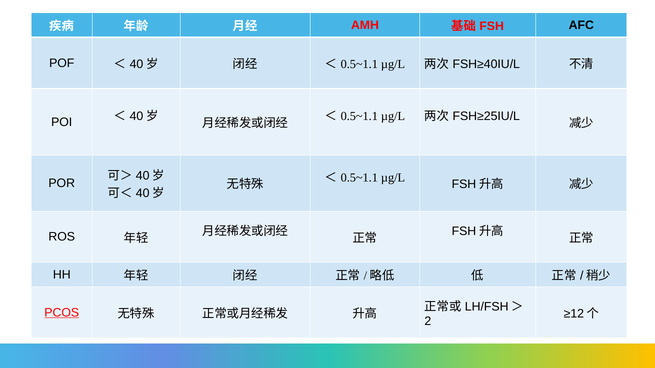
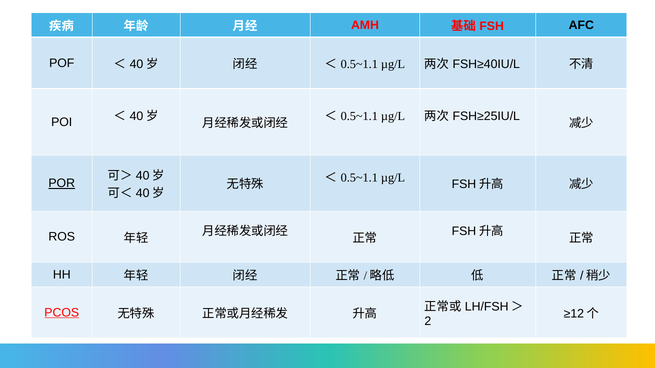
POR underline: none -> present (62, 184)
